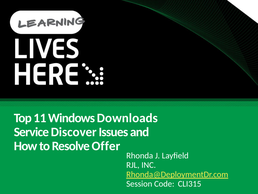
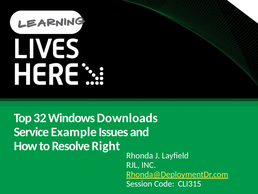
11: 11 -> 32 (40, 118)
Discover: Discover -> Example (74, 132)
Offer: Offer -> Right (106, 146)
